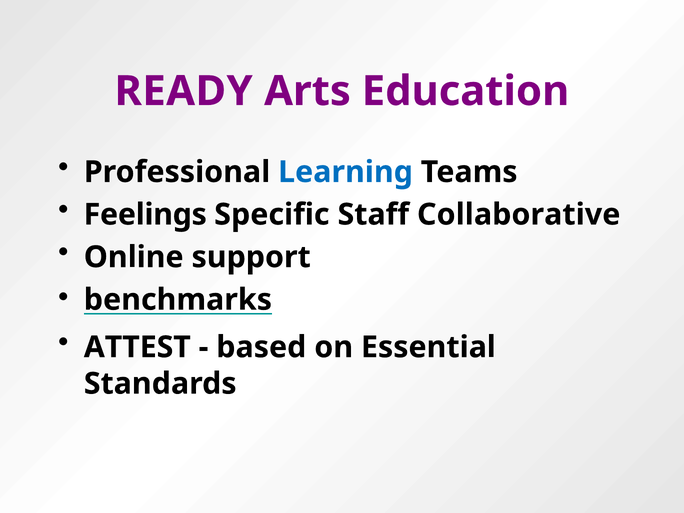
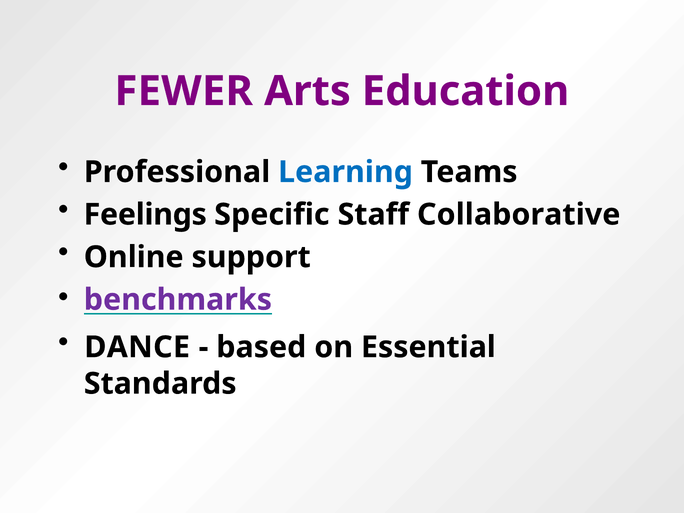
READY: READY -> FEWER (184, 91)
benchmarks colour: black -> purple (178, 300)
ATTEST: ATTEST -> DANCE (137, 347)
